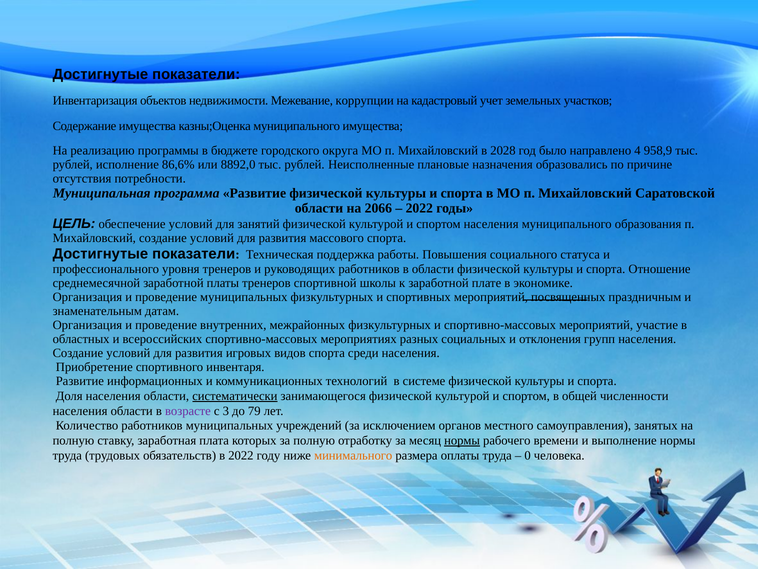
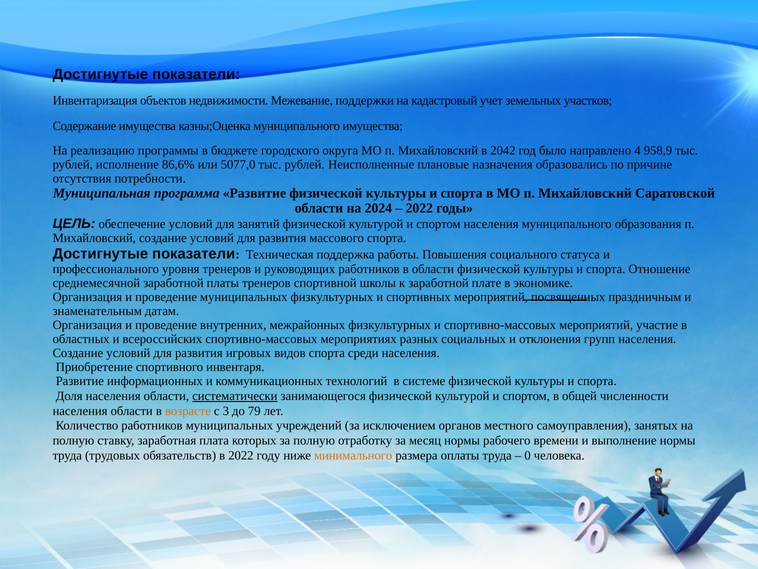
коррупции: коррупции -> поддержки (365, 101)
2028: 2028 -> 2042 (503, 151)
8892,0: 8892,0 -> 5077,0 (238, 165)
2066: 2066 -> 2024 (378, 208)
возрасте colour: purple -> orange (188, 411)
нормы underline: present -> none (462, 440)
